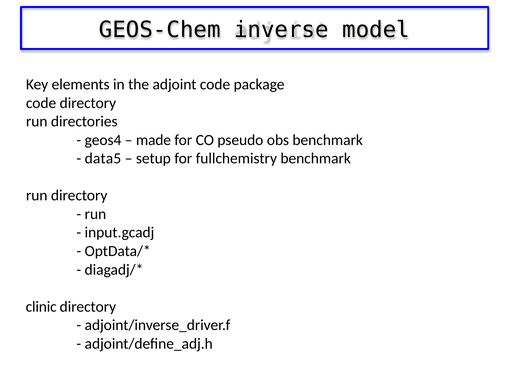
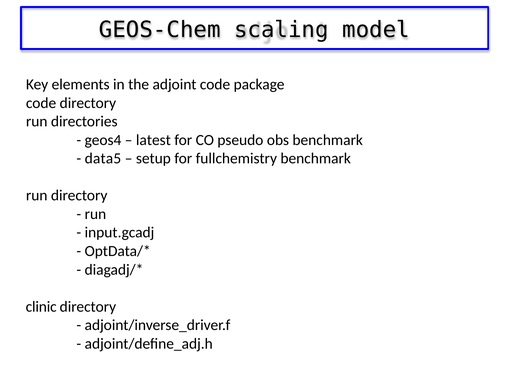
inverse: inverse -> scaling (281, 30)
made: made -> latest (153, 140)
